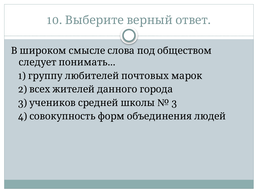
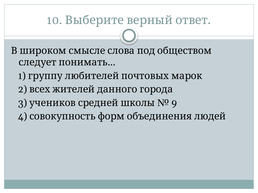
3: 3 -> 9 (174, 103)
